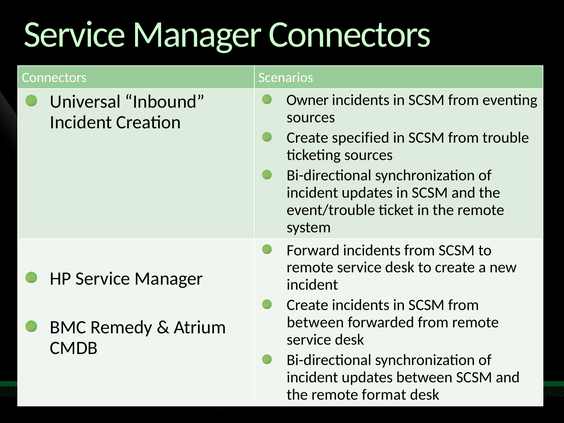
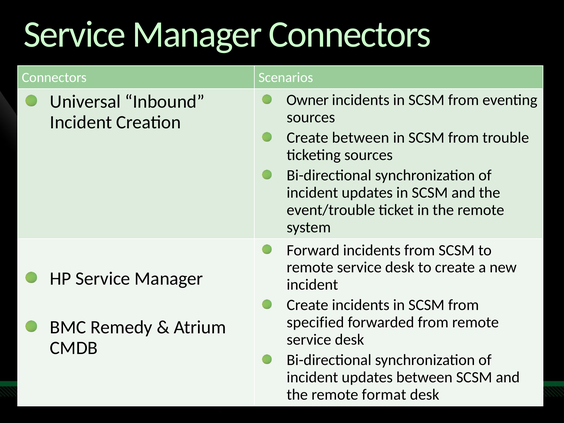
Create specified: specified -> between (361, 138)
between: between -> specified (315, 322)
